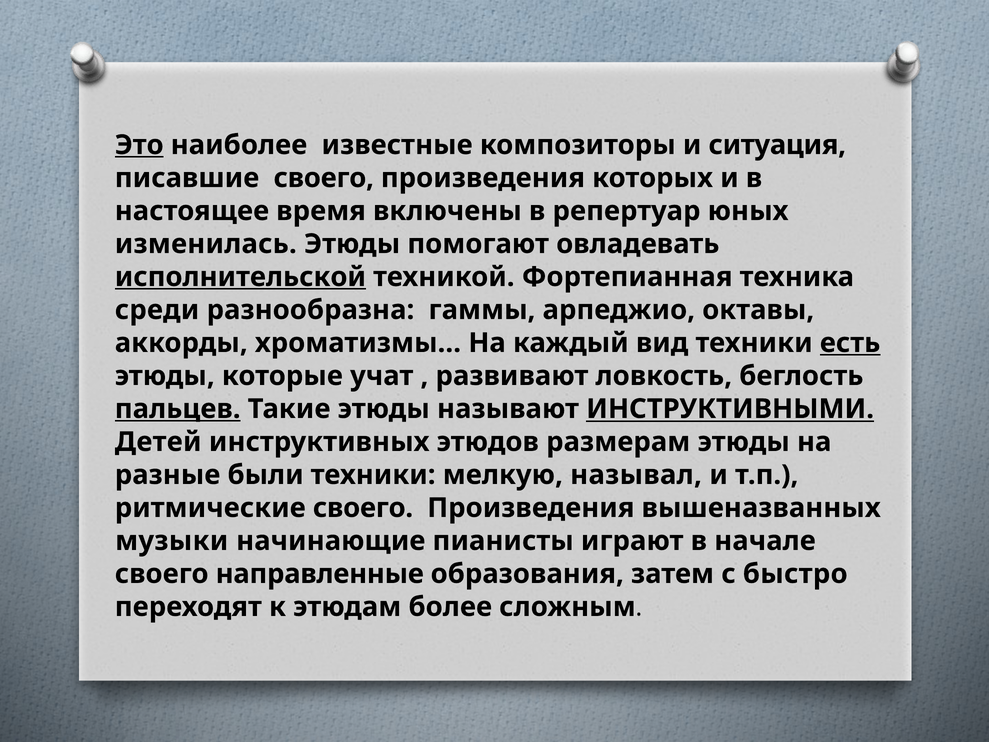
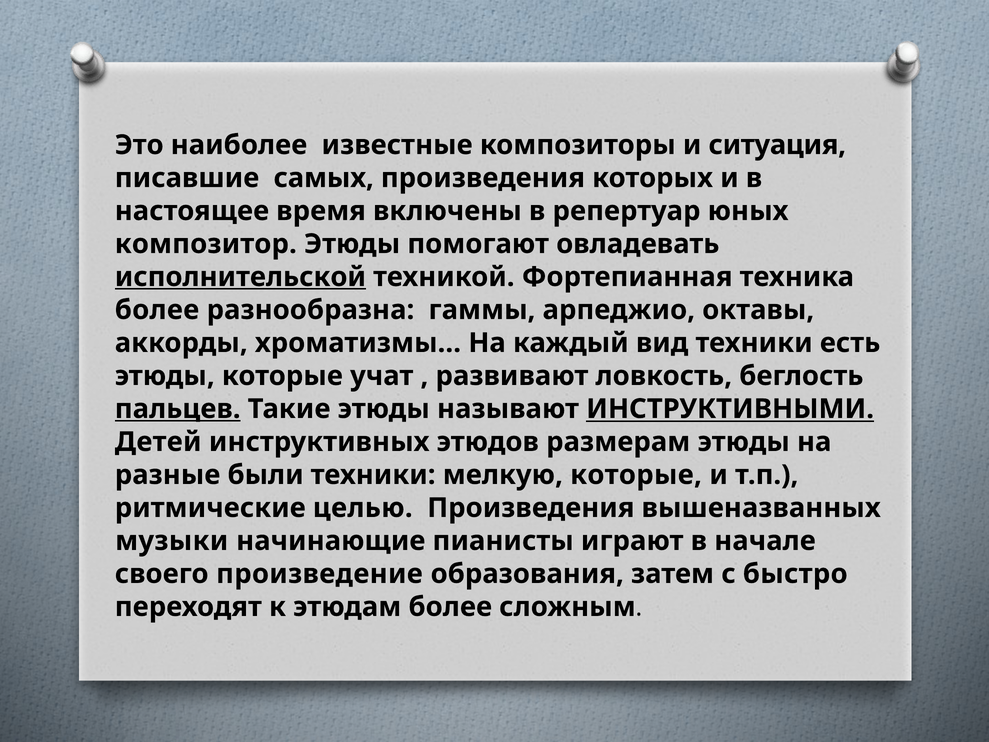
Это underline: present -> none (139, 145)
писавшие своего: своего -> самых (324, 178)
изменилась: изменилась -> композитор (206, 244)
среди: среди -> более (157, 310)
есть underline: present -> none (850, 343)
мелкую называл: называл -> которые (636, 475)
ритмические своего: своего -> целью (363, 508)
направленные: направленные -> произведение (319, 574)
